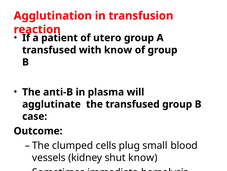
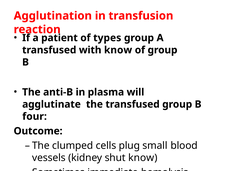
utero: utero -> types (107, 38)
case: case -> four (35, 116)
